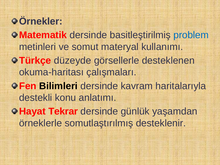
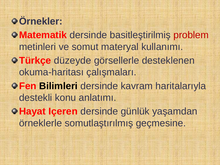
problem colour: blue -> red (191, 35)
Tekrar: Tekrar -> Içeren (63, 111)
desteklenir: desteklenir -> geçmesine (161, 123)
